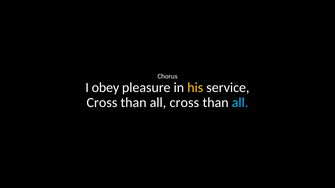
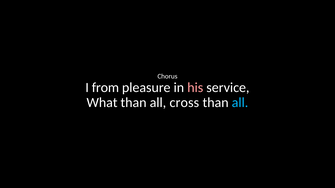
obey: obey -> from (105, 88)
his colour: yellow -> pink (195, 88)
Cross: Cross -> What (102, 103)
